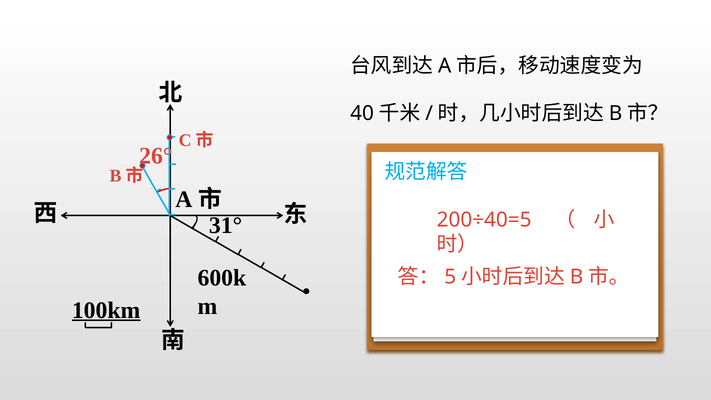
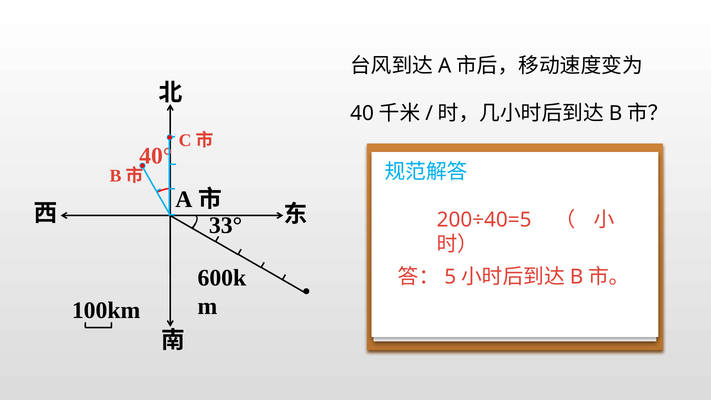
26°: 26° -> 40° (156, 156)
31°: 31° -> 33° (226, 225)
100km underline: present -> none (106, 310)
